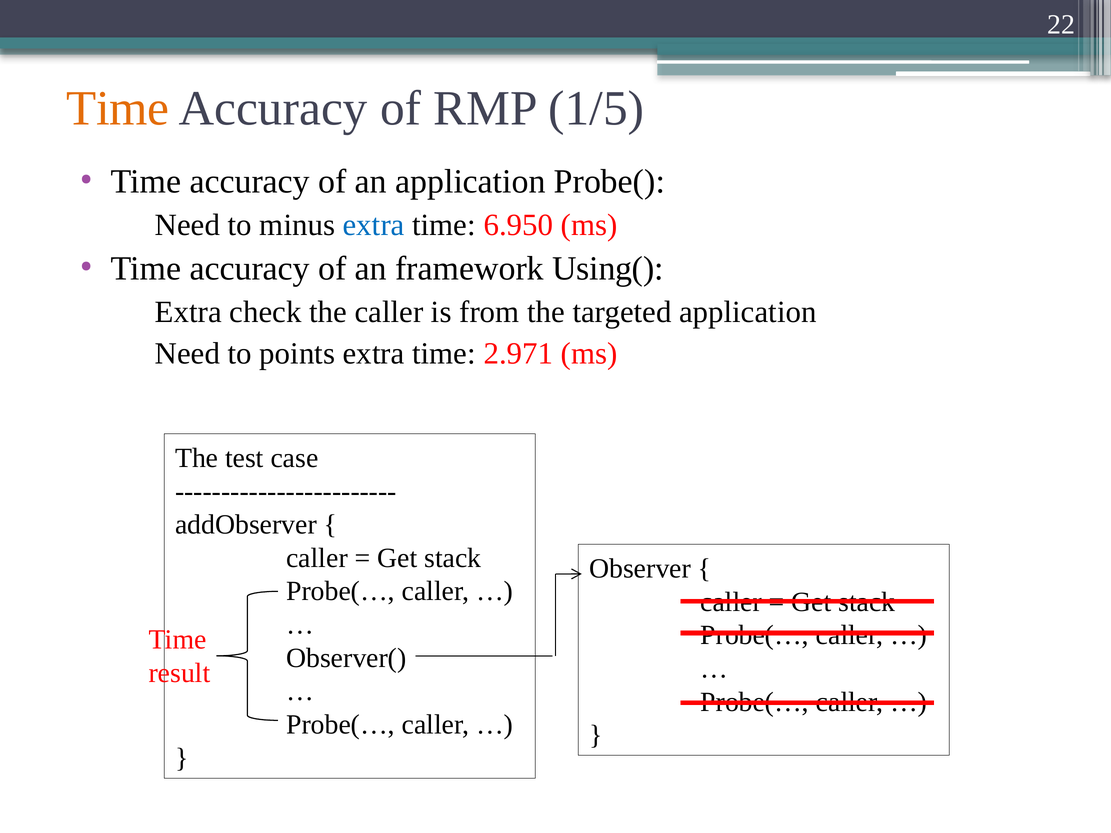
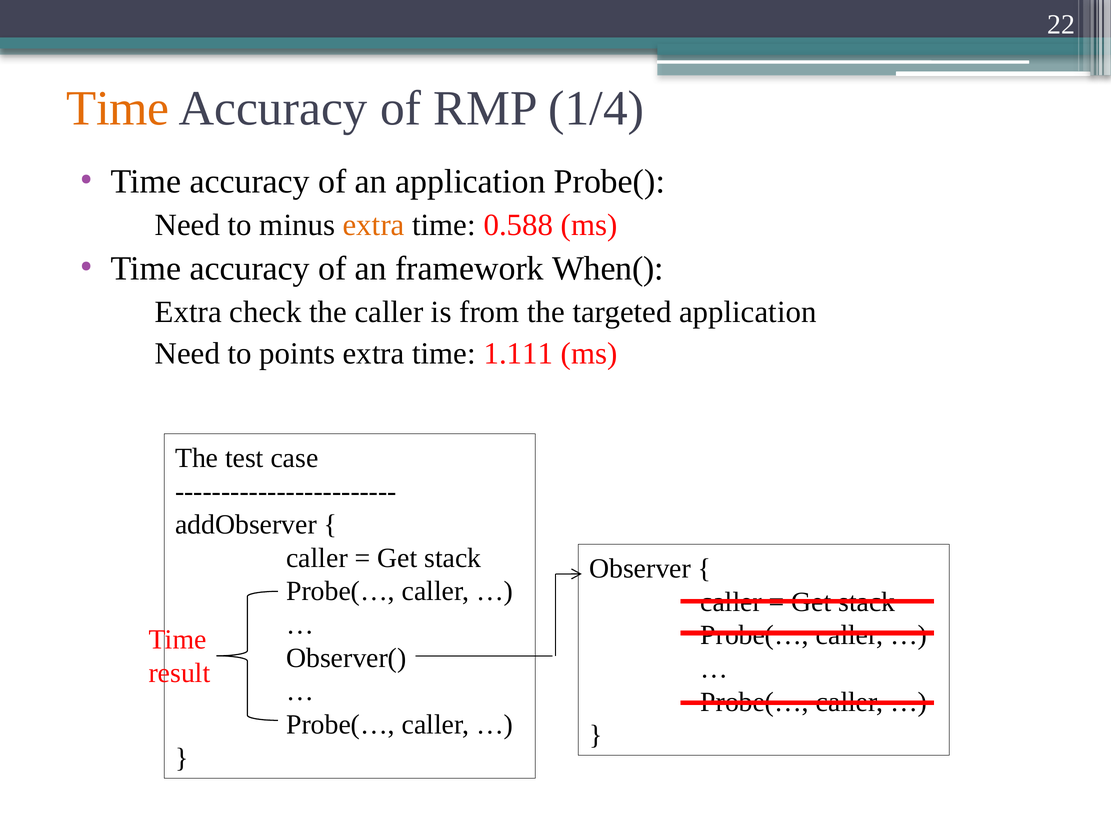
1/5: 1/5 -> 1/4 (596, 109)
extra colour: blue -> orange (374, 225)
6.950: 6.950 -> 0.588 (519, 225)
Using(: Using( -> When( (608, 269)
2.971: 2.971 -> 1.111 (519, 354)
